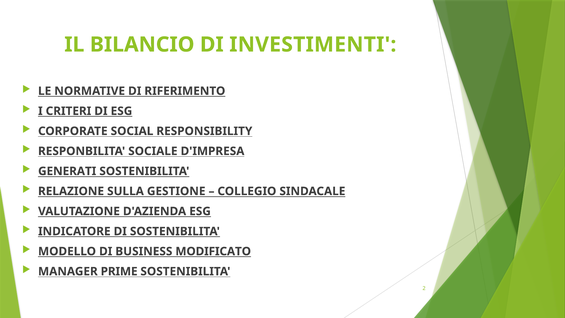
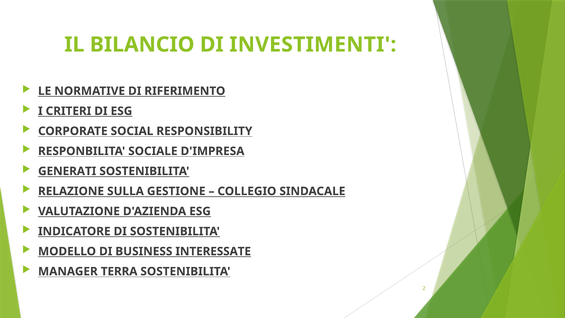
MODIFICATO: MODIFICATO -> INTERESSATE (213, 251)
PRIME: PRIME -> TERRA (119, 271)
